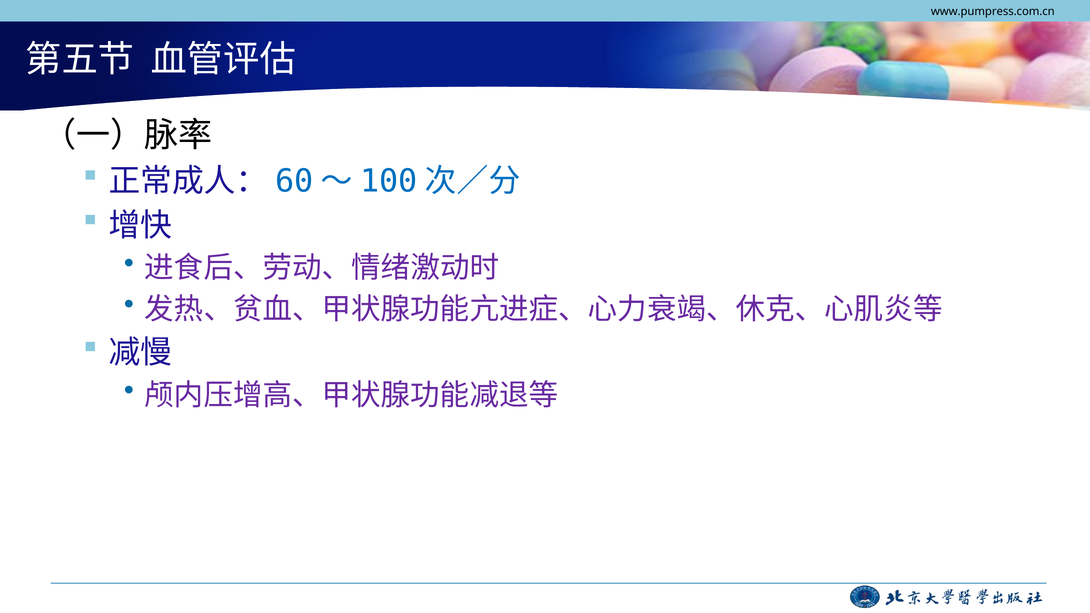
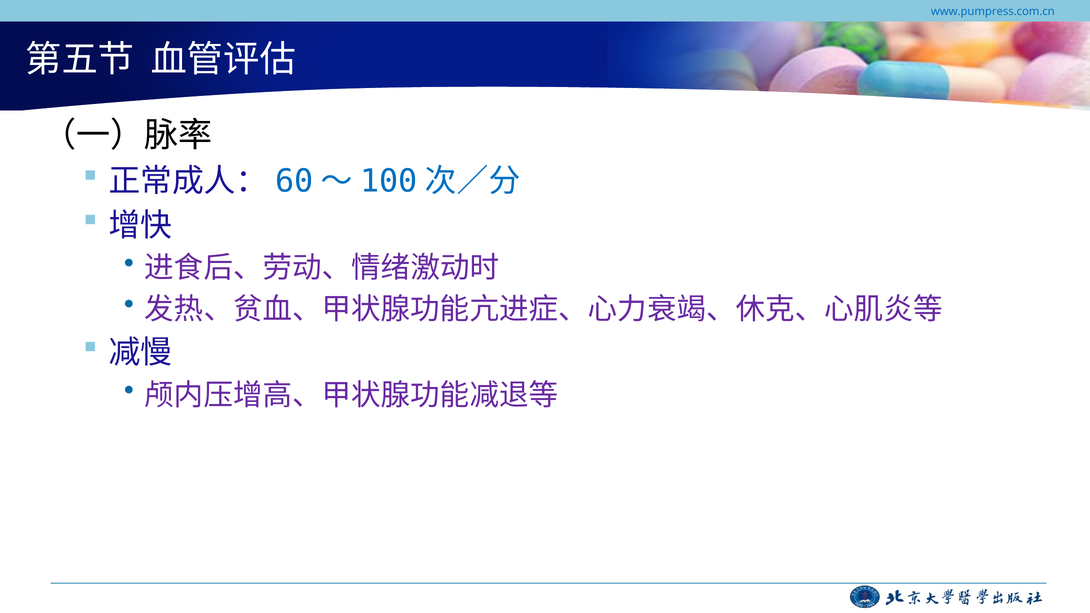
www.pumpress.com.cn colour: black -> blue (993, 12)
